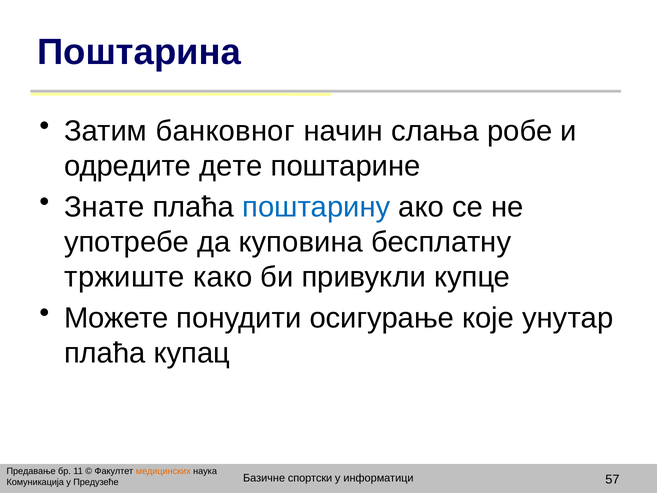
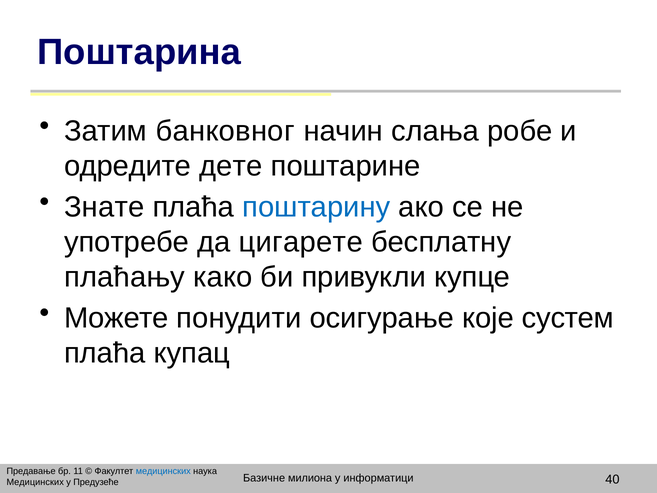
куповина: куповина -> цигарете (301, 242)
тржиште: тржиште -> плаћању (125, 277)
унутар: унутар -> сyстем (568, 318)
медицинских colour: orange -> blue (163, 471)
спортски: спортски -> милиона (310, 478)
57: 57 -> 40 (612, 479)
Комуникација: Комуникација -> Медицинских (35, 482)
